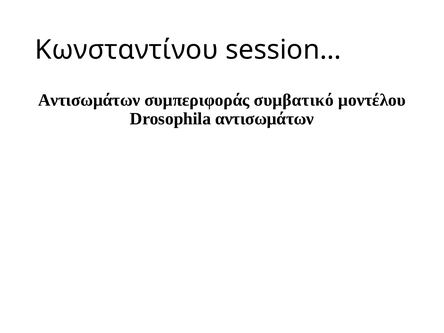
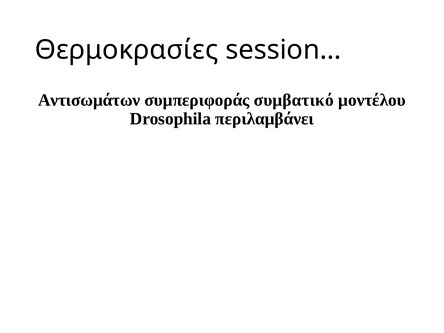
Κωνσταντίνου: Κωνσταντίνου -> Θερμοκρασίες (127, 50)
Drosophila αντισωμάτων: αντισωμάτων -> περιλαμβάνει (265, 119)
